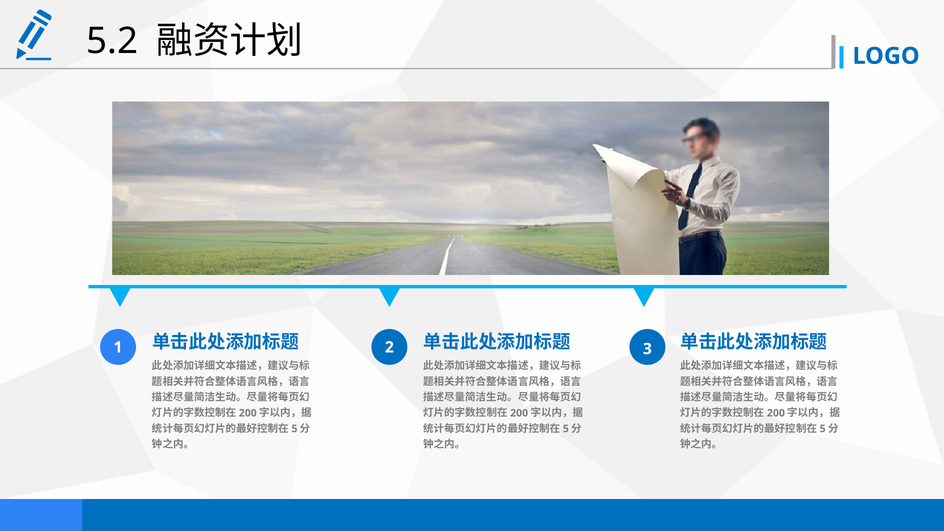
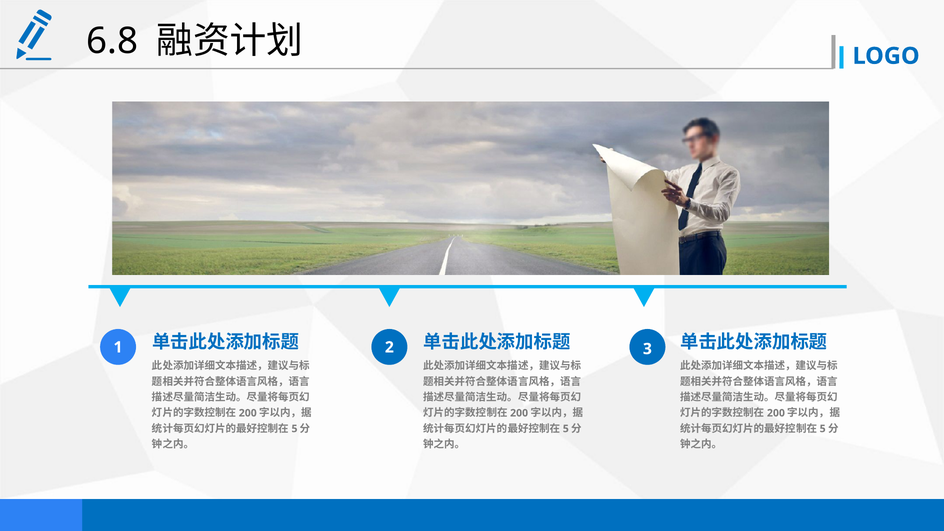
5.2: 5.2 -> 6.8 (112, 41)
